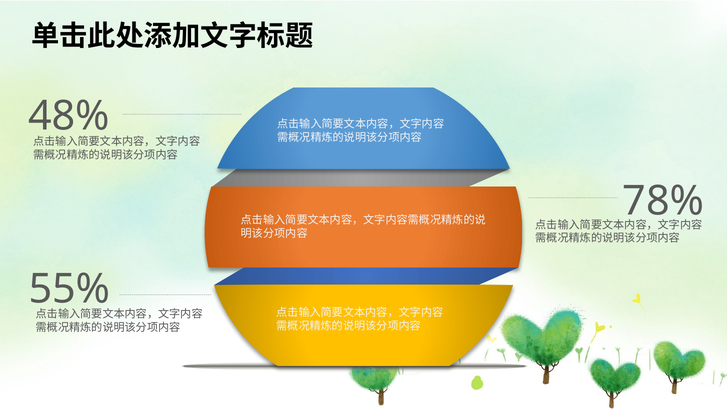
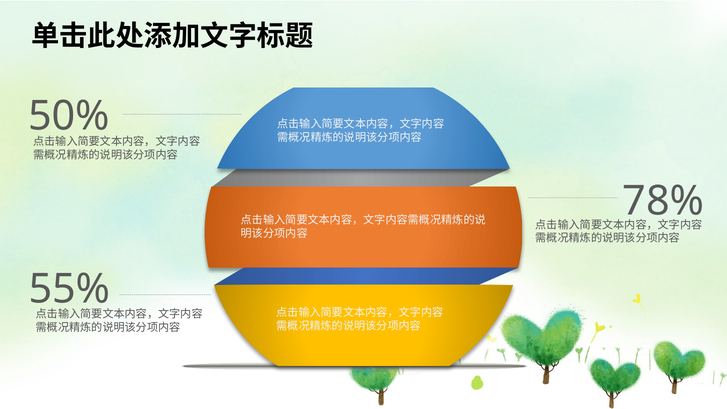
48%: 48% -> 50% (69, 116)
